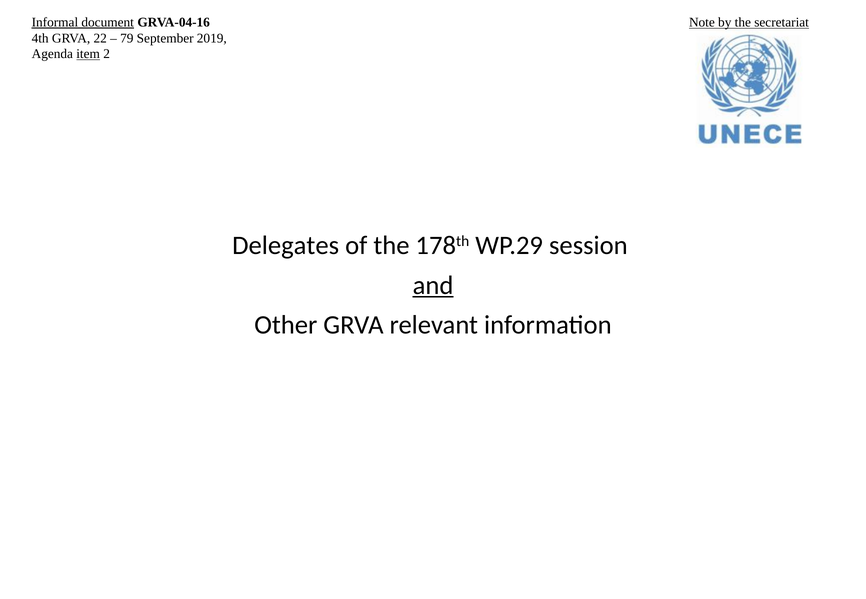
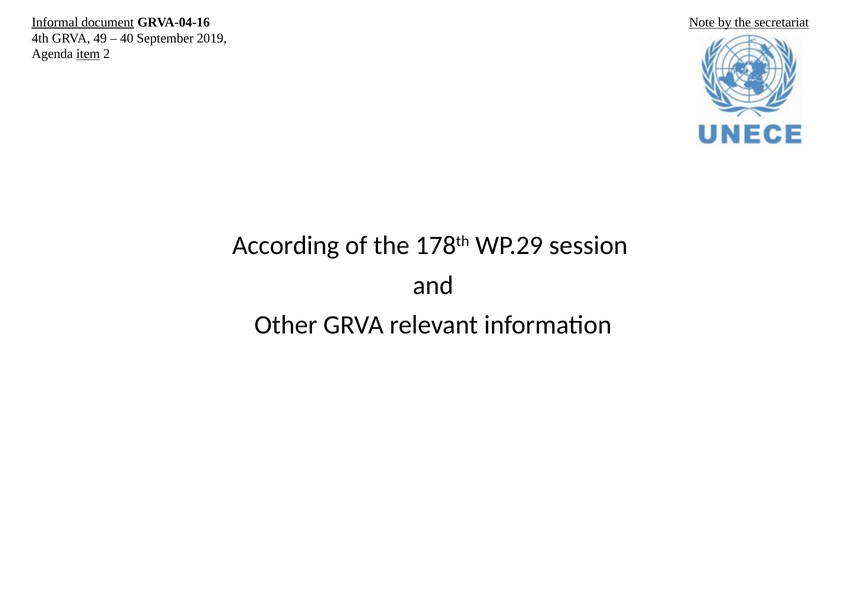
22: 22 -> 49 (100, 38)
79: 79 -> 40 (127, 38)
Delegates: Delegates -> According (286, 246)
and underline: present -> none (433, 285)
